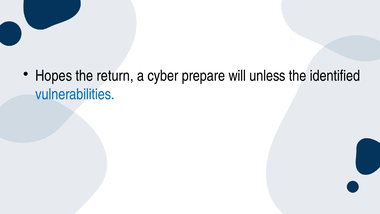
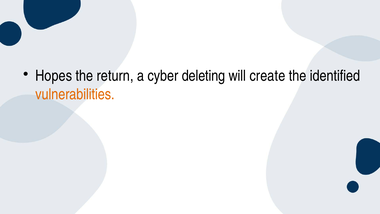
prepare: prepare -> deleting (204, 76)
unless: unless -> create (267, 76)
vulnerabilities colour: blue -> orange (75, 94)
